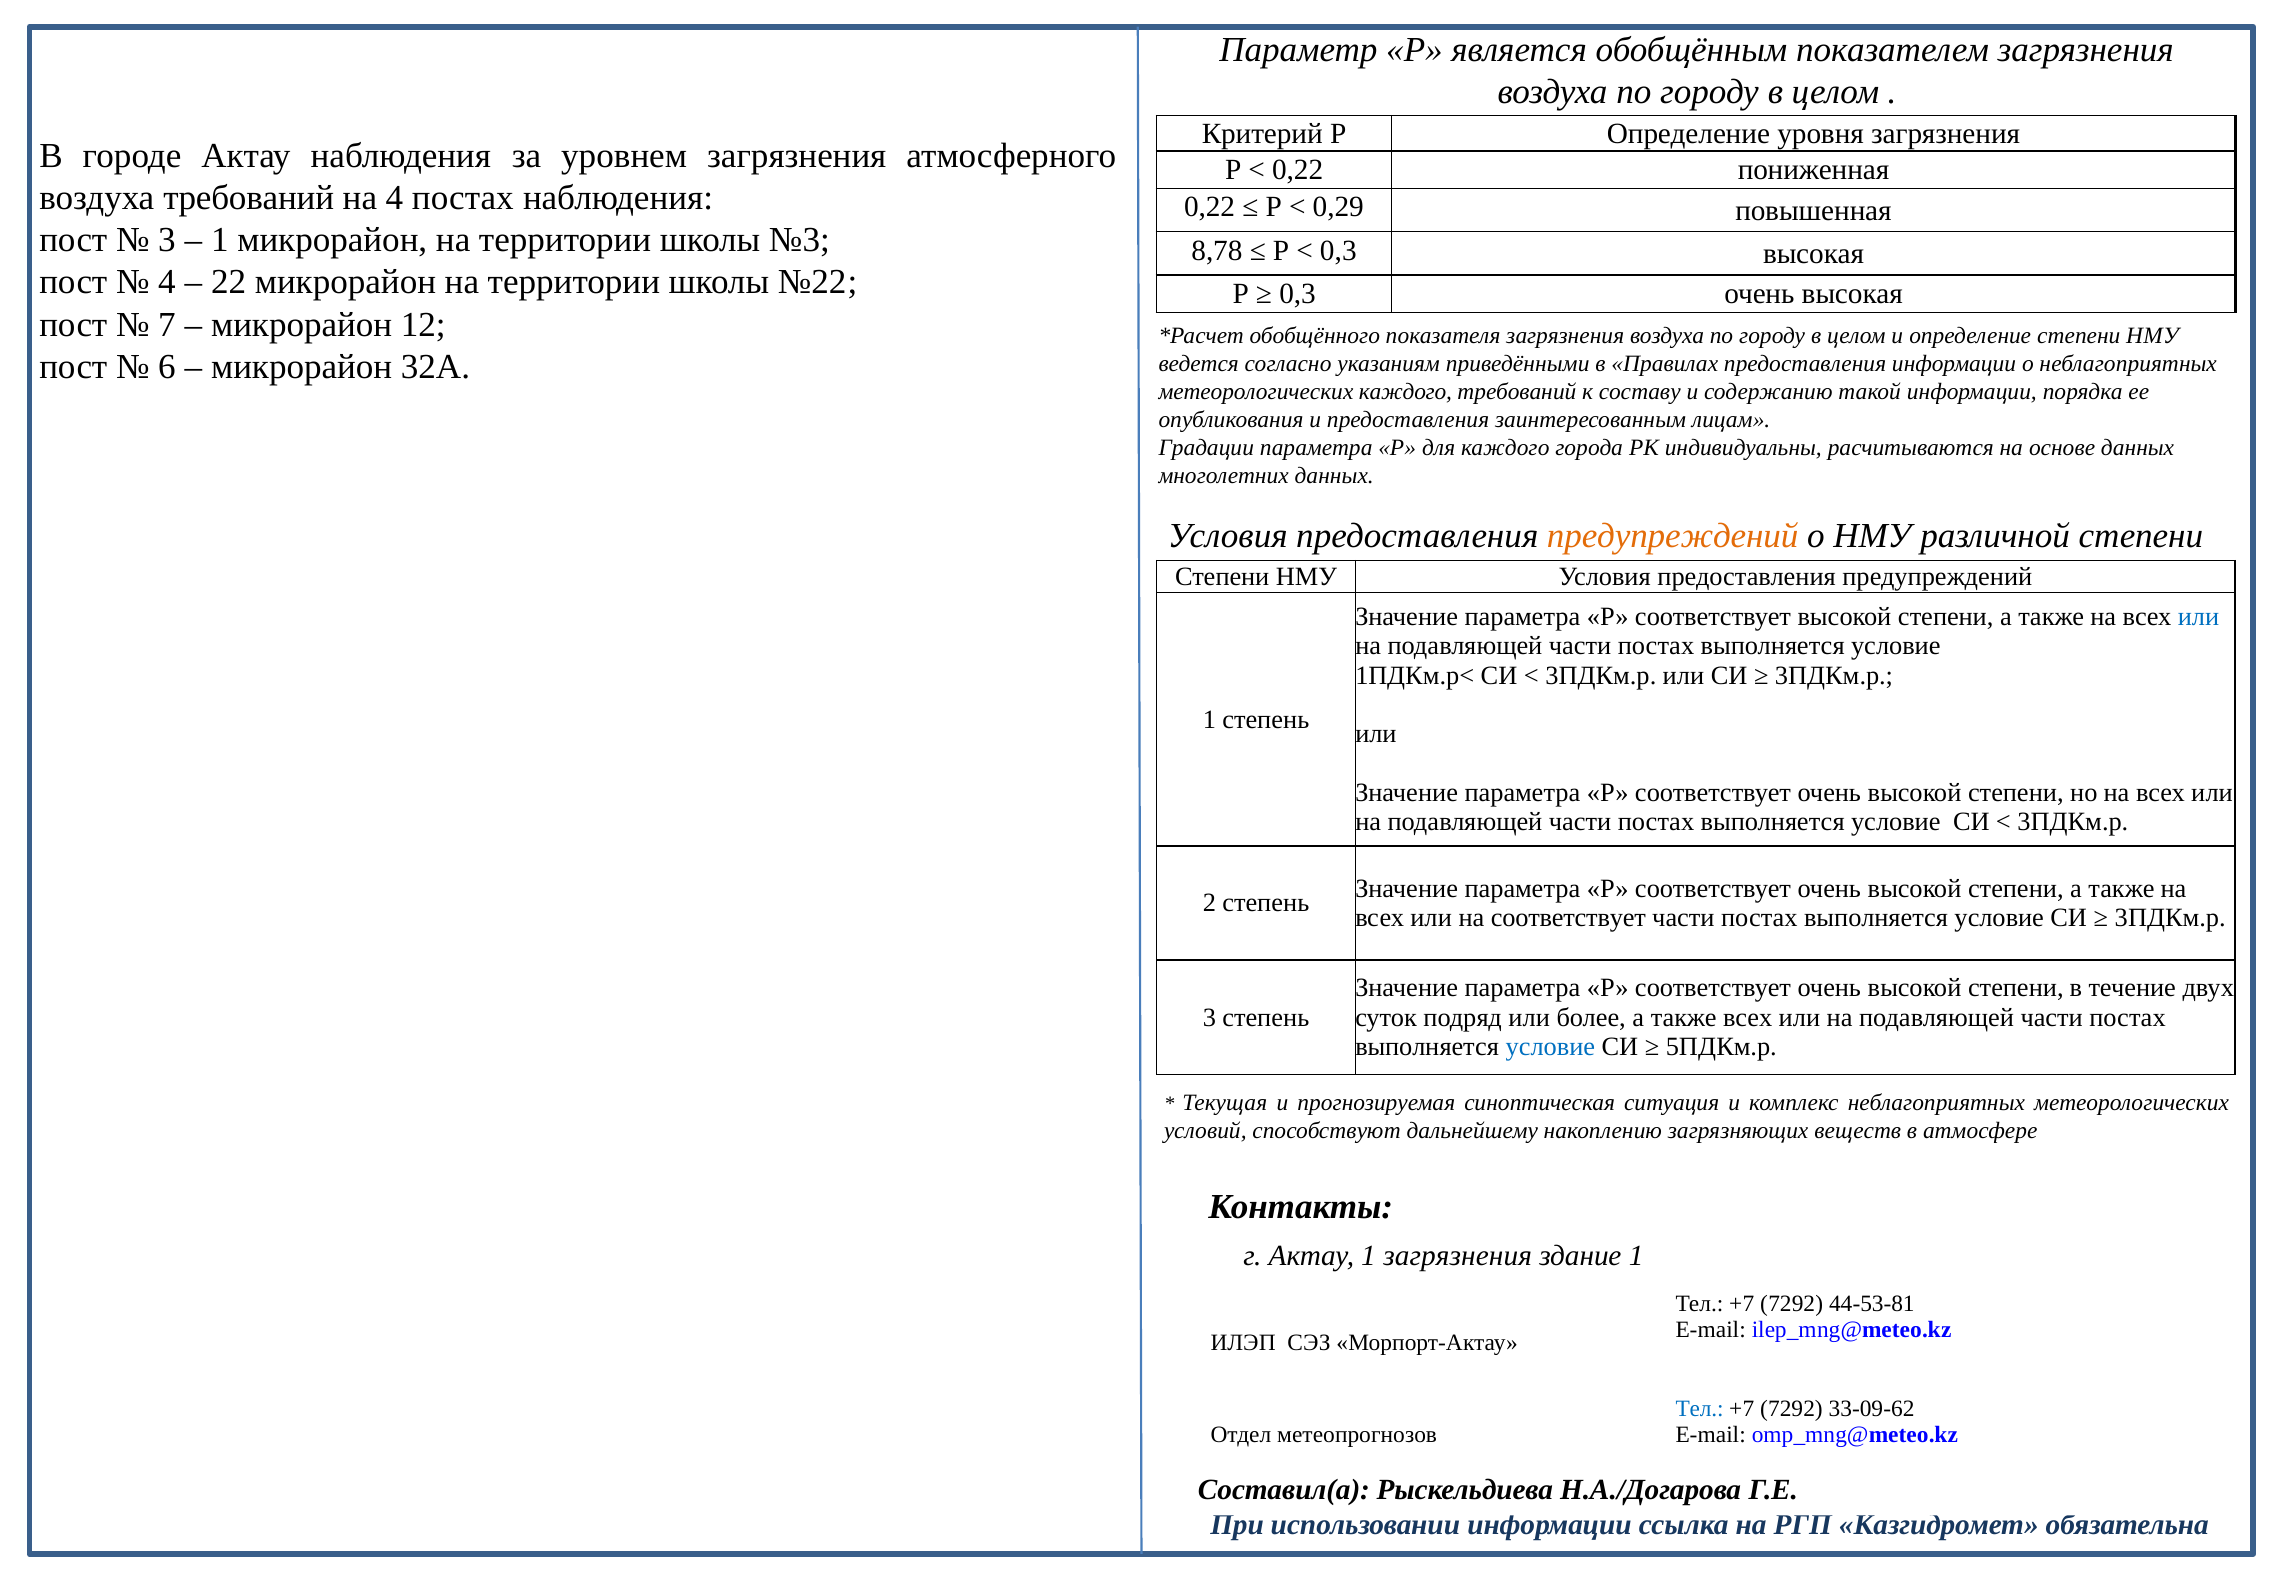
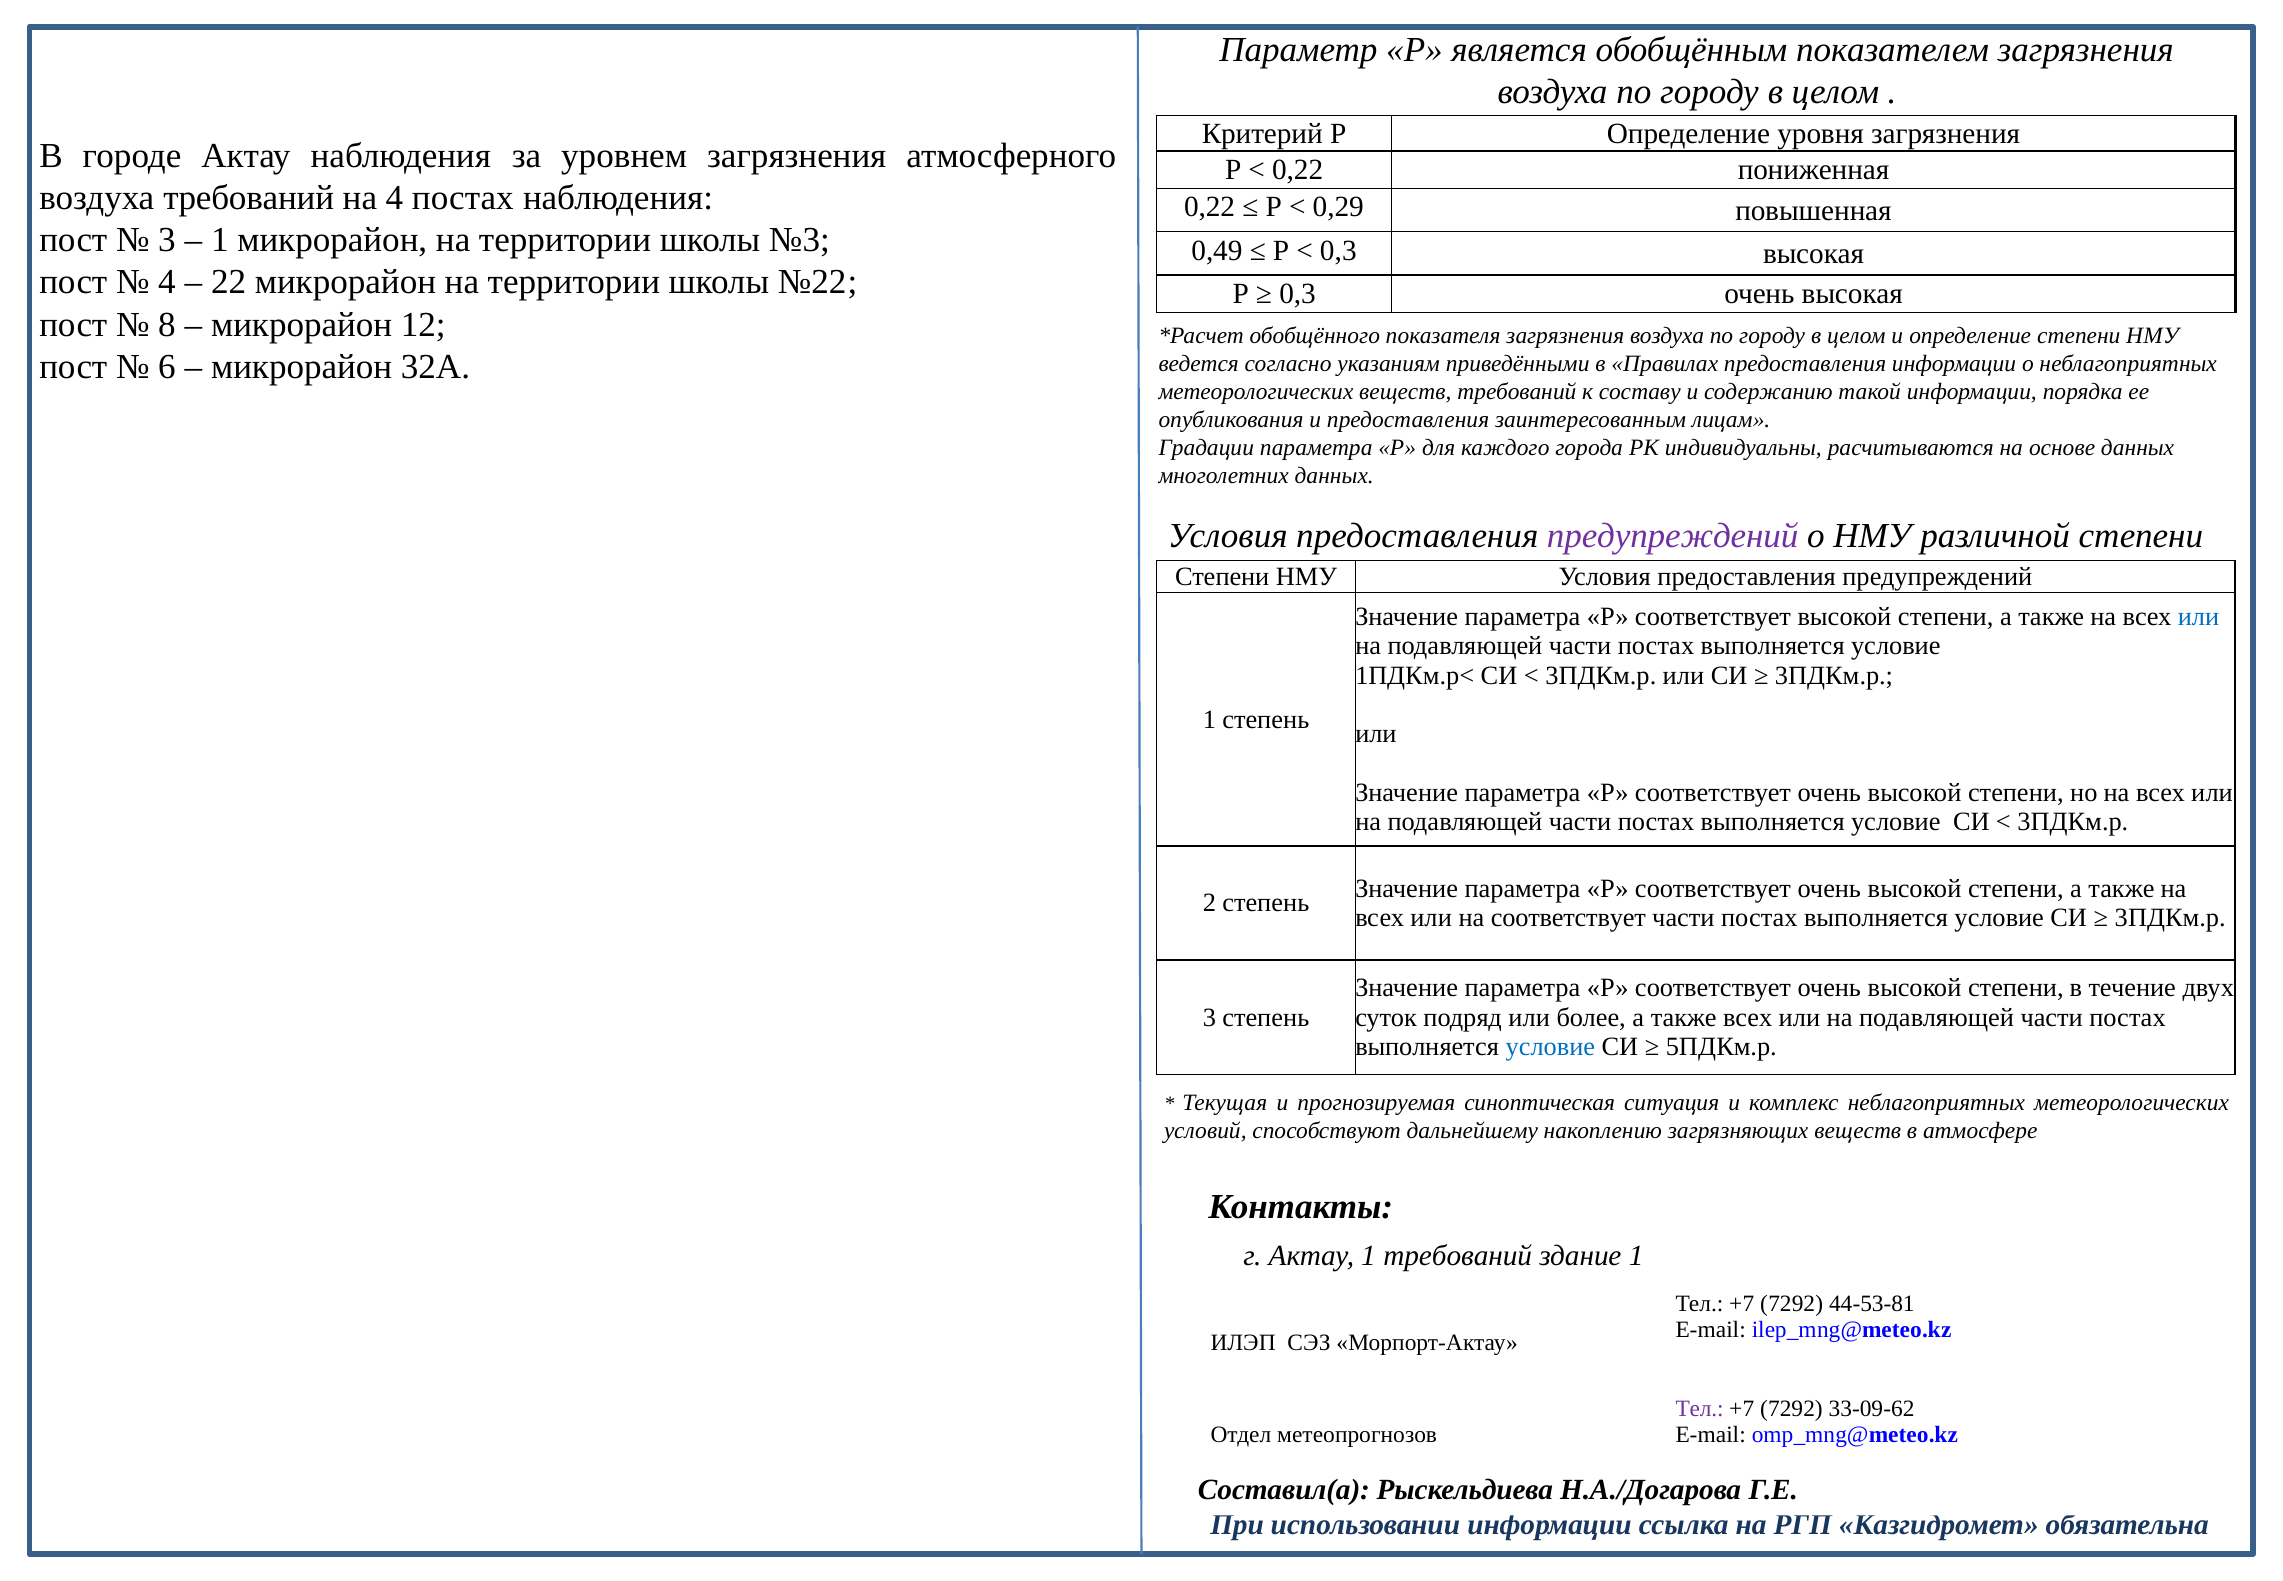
8,78: 8,78 -> 0,49 (1217, 250)
7: 7 -> 8 (167, 324)
метеорологических каждого: каждого -> веществ (1405, 391)
предупреждений colour: orange -> purple (1673, 536)
1 загрязнения: загрязнения -> требований (1458, 1256)
Тел colour: blue -> purple (1700, 1409)
